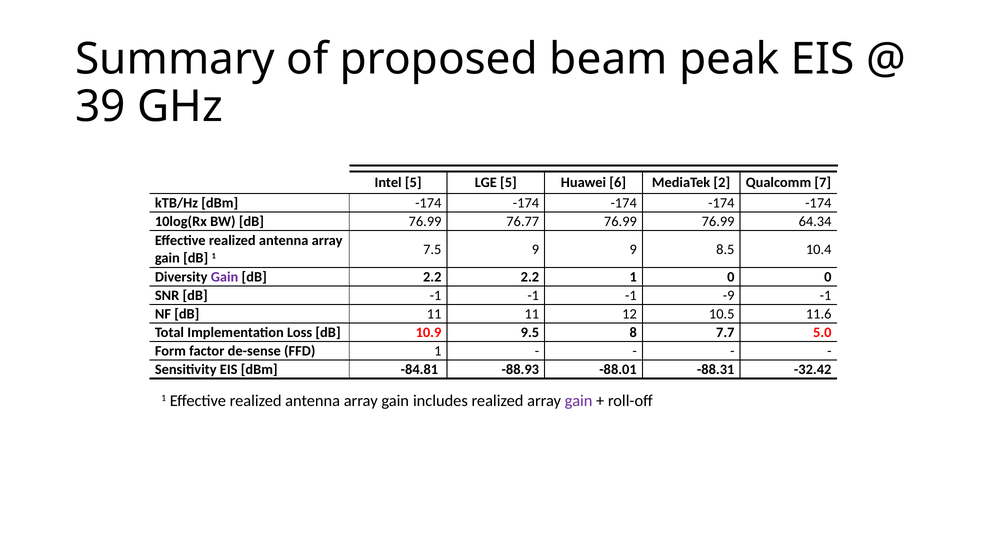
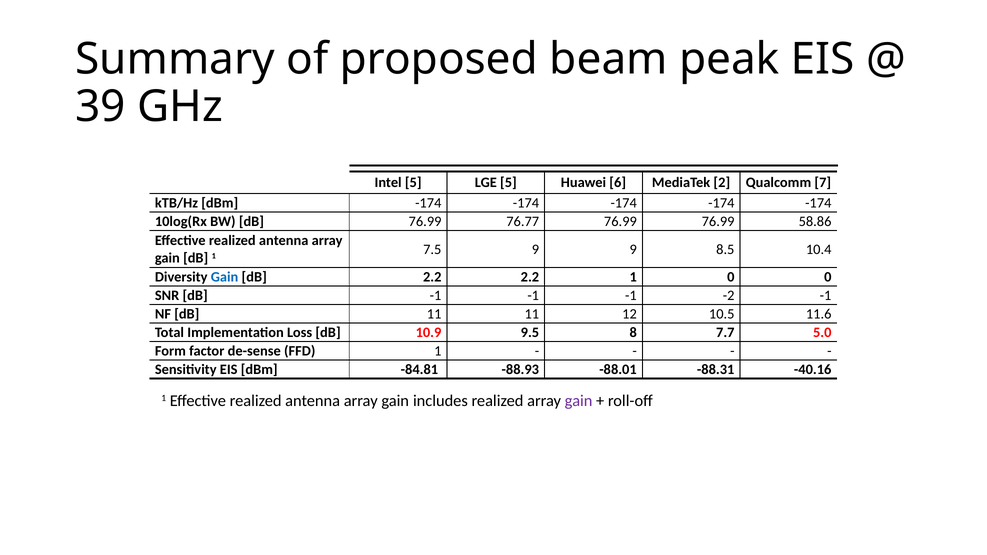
64.34: 64.34 -> 58.86 (815, 222)
Gain colour: purple -> blue (225, 277)
-9: -9 -> -2 (729, 296)
-32.42: -32.42 -> -40.16 (813, 370)
